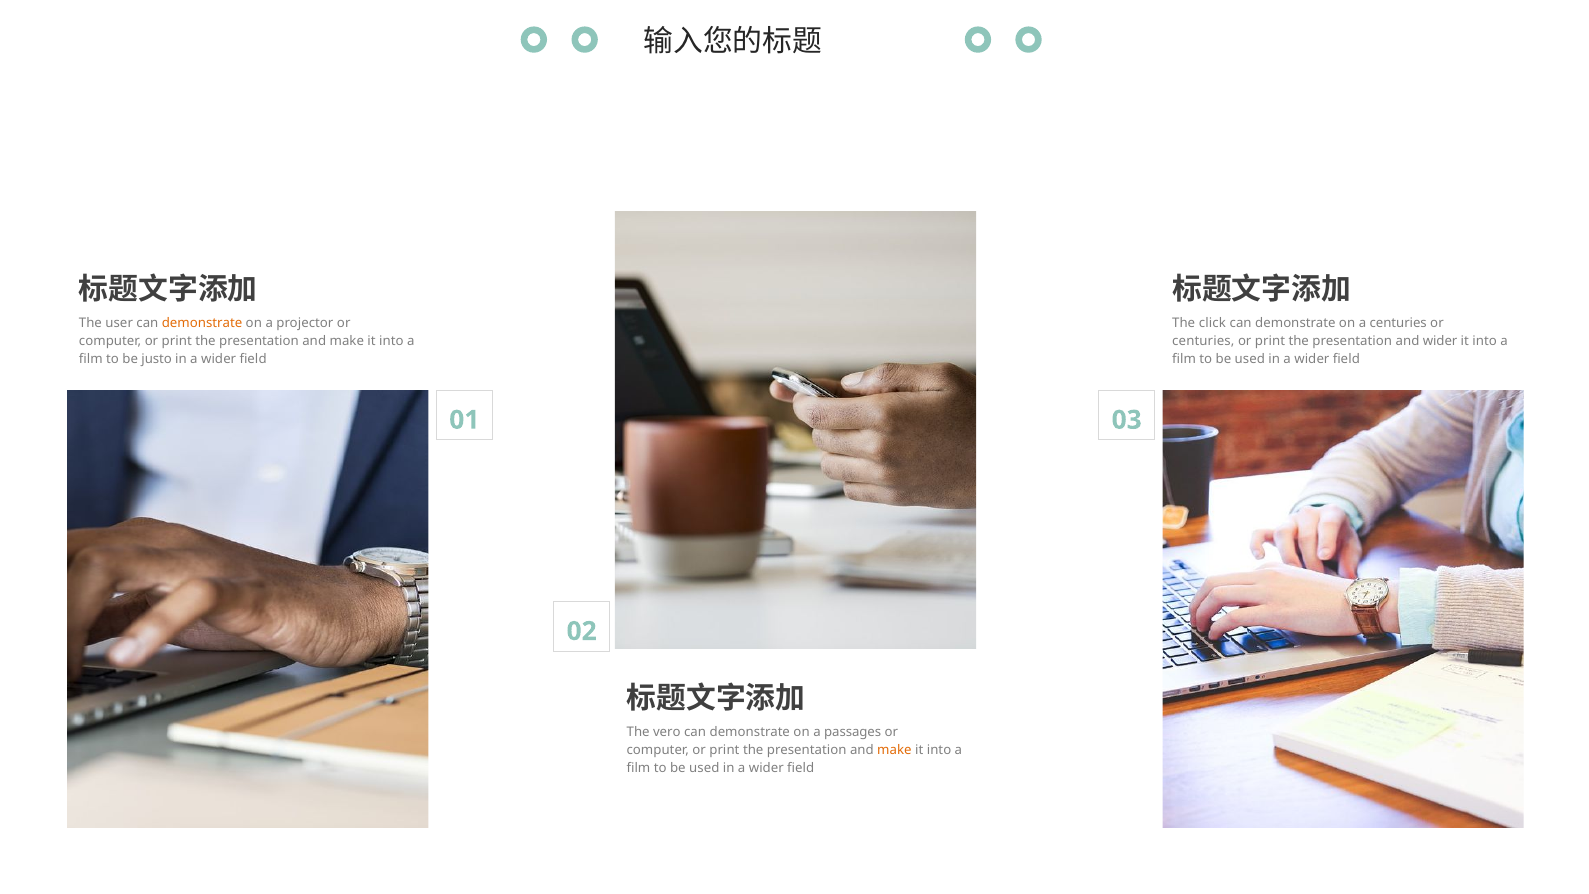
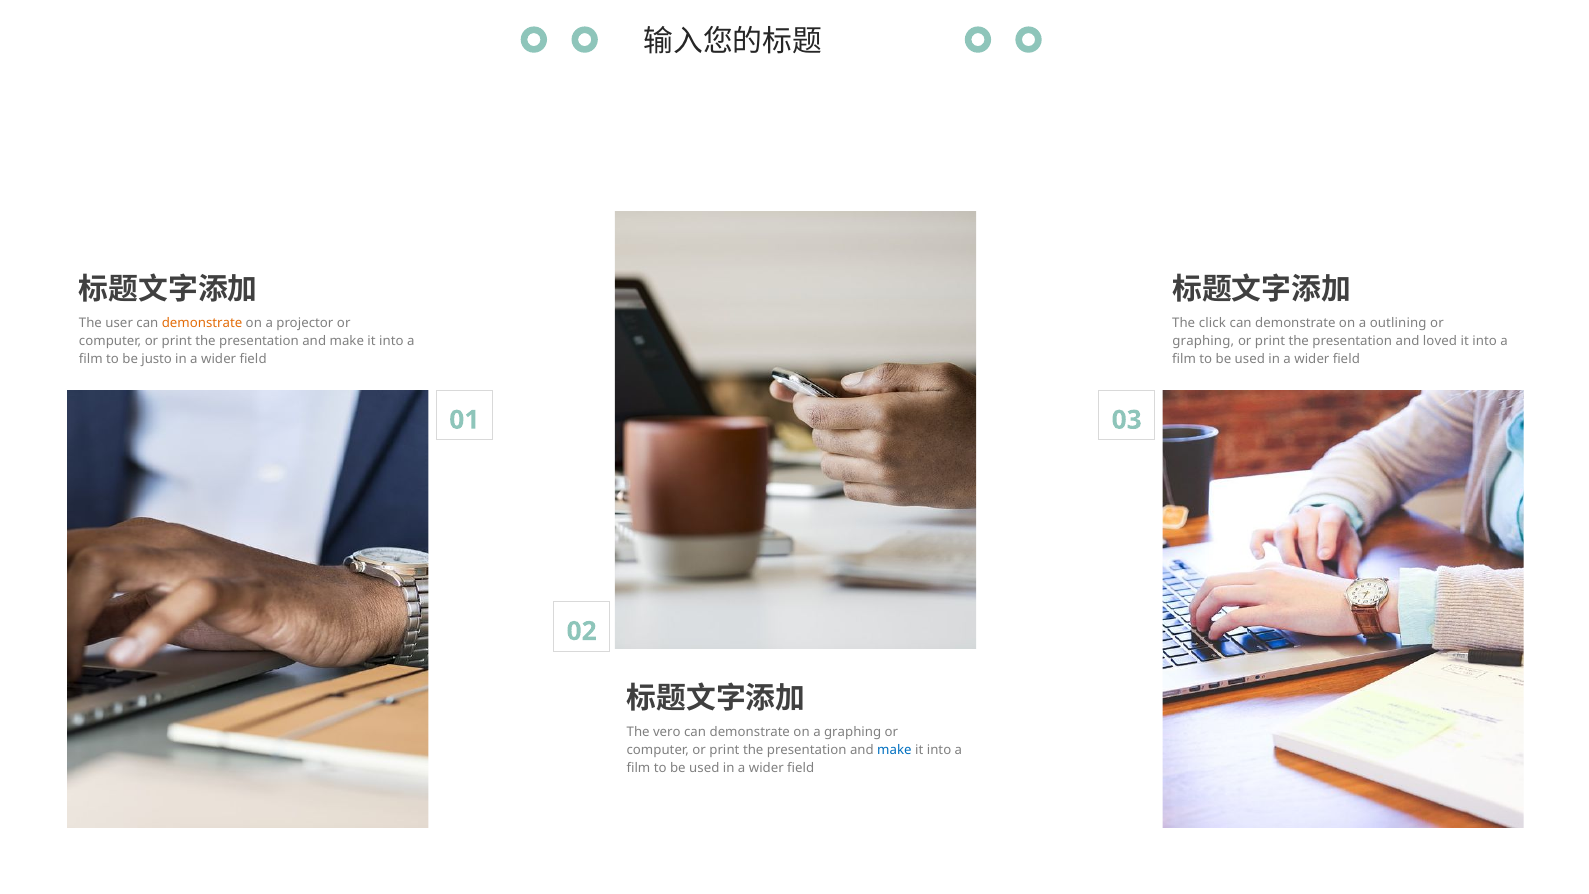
a centuries: centuries -> outlining (1398, 323)
centuries: centuries -> graphing (1203, 341)
and wider: wider -> loved (1440, 341)
a passages: passages -> graphing (853, 732)
make colour: orange -> blue (894, 750)
